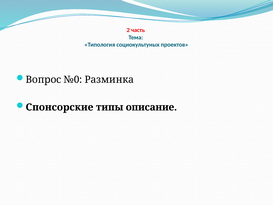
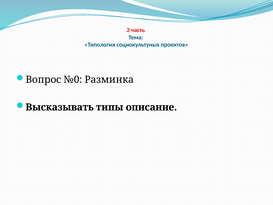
Спонсорские: Спонсорские -> Высказывать (60, 107)
